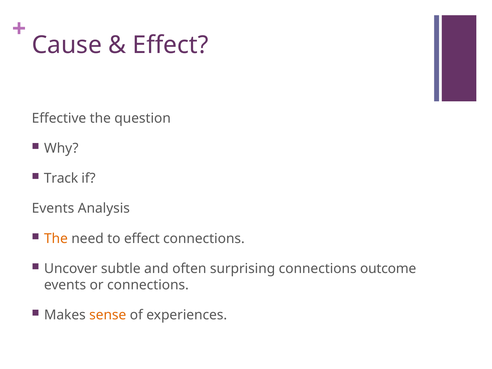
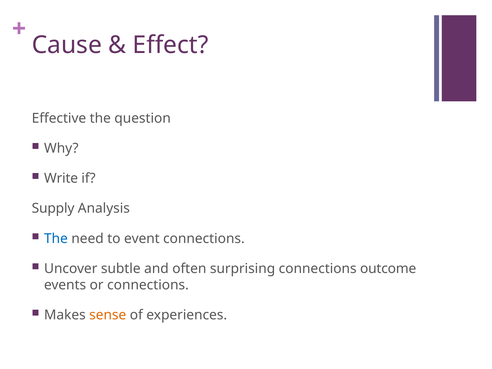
Track: Track -> Write (61, 178)
Events: Events -> Supply (53, 208)
The colour: orange -> blue (56, 239)
to effect: effect -> event (142, 239)
